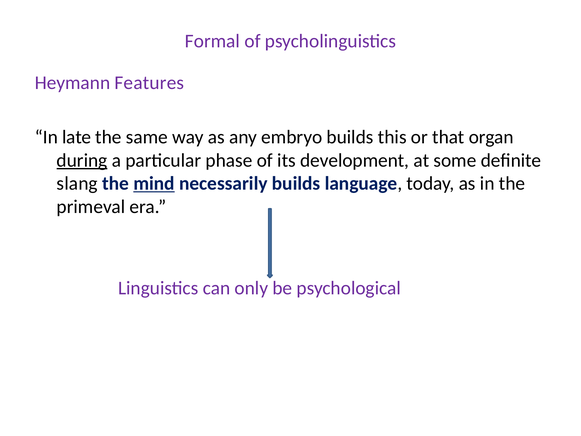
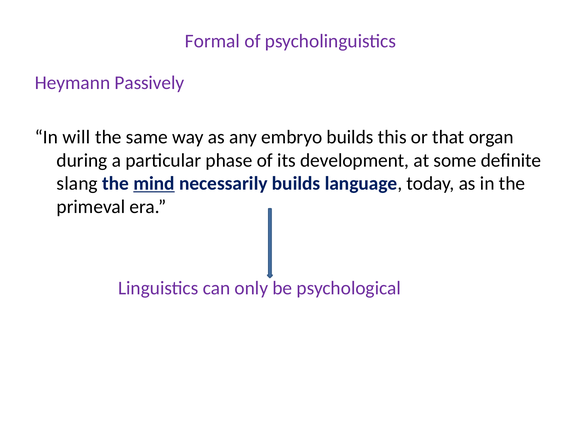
Features: Features -> Passively (149, 83)
late: late -> will (76, 137)
during underline: present -> none (82, 160)
